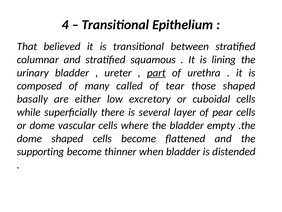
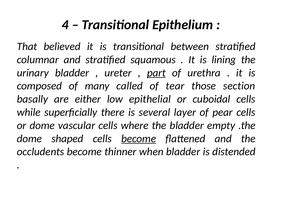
those shaped: shaped -> section (239, 86)
excretory: excretory -> epithelial (150, 99)
become underline: none -> present (139, 138)
supporting: supporting -> occludents (41, 151)
